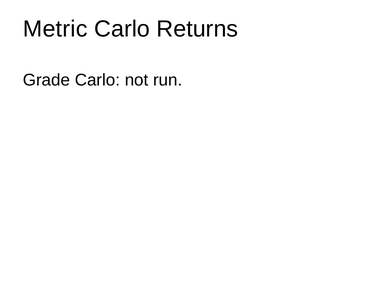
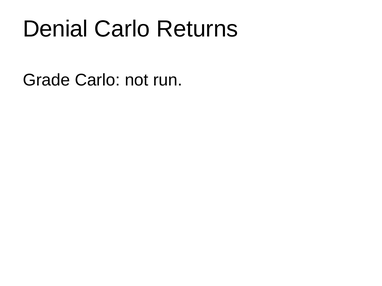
Metric: Metric -> Denial (55, 29)
